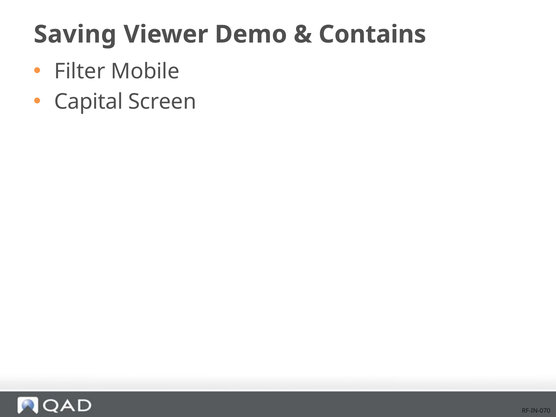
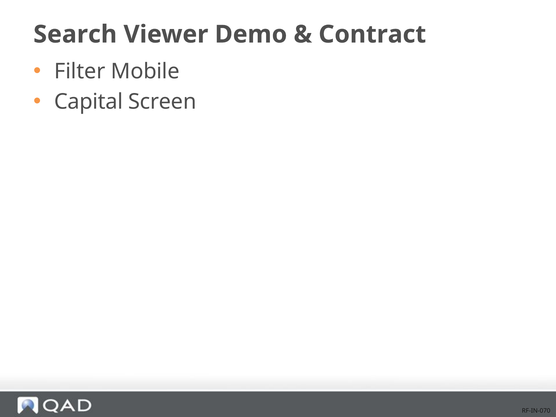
Saving: Saving -> Search (75, 34)
Contains: Contains -> Contract (372, 34)
